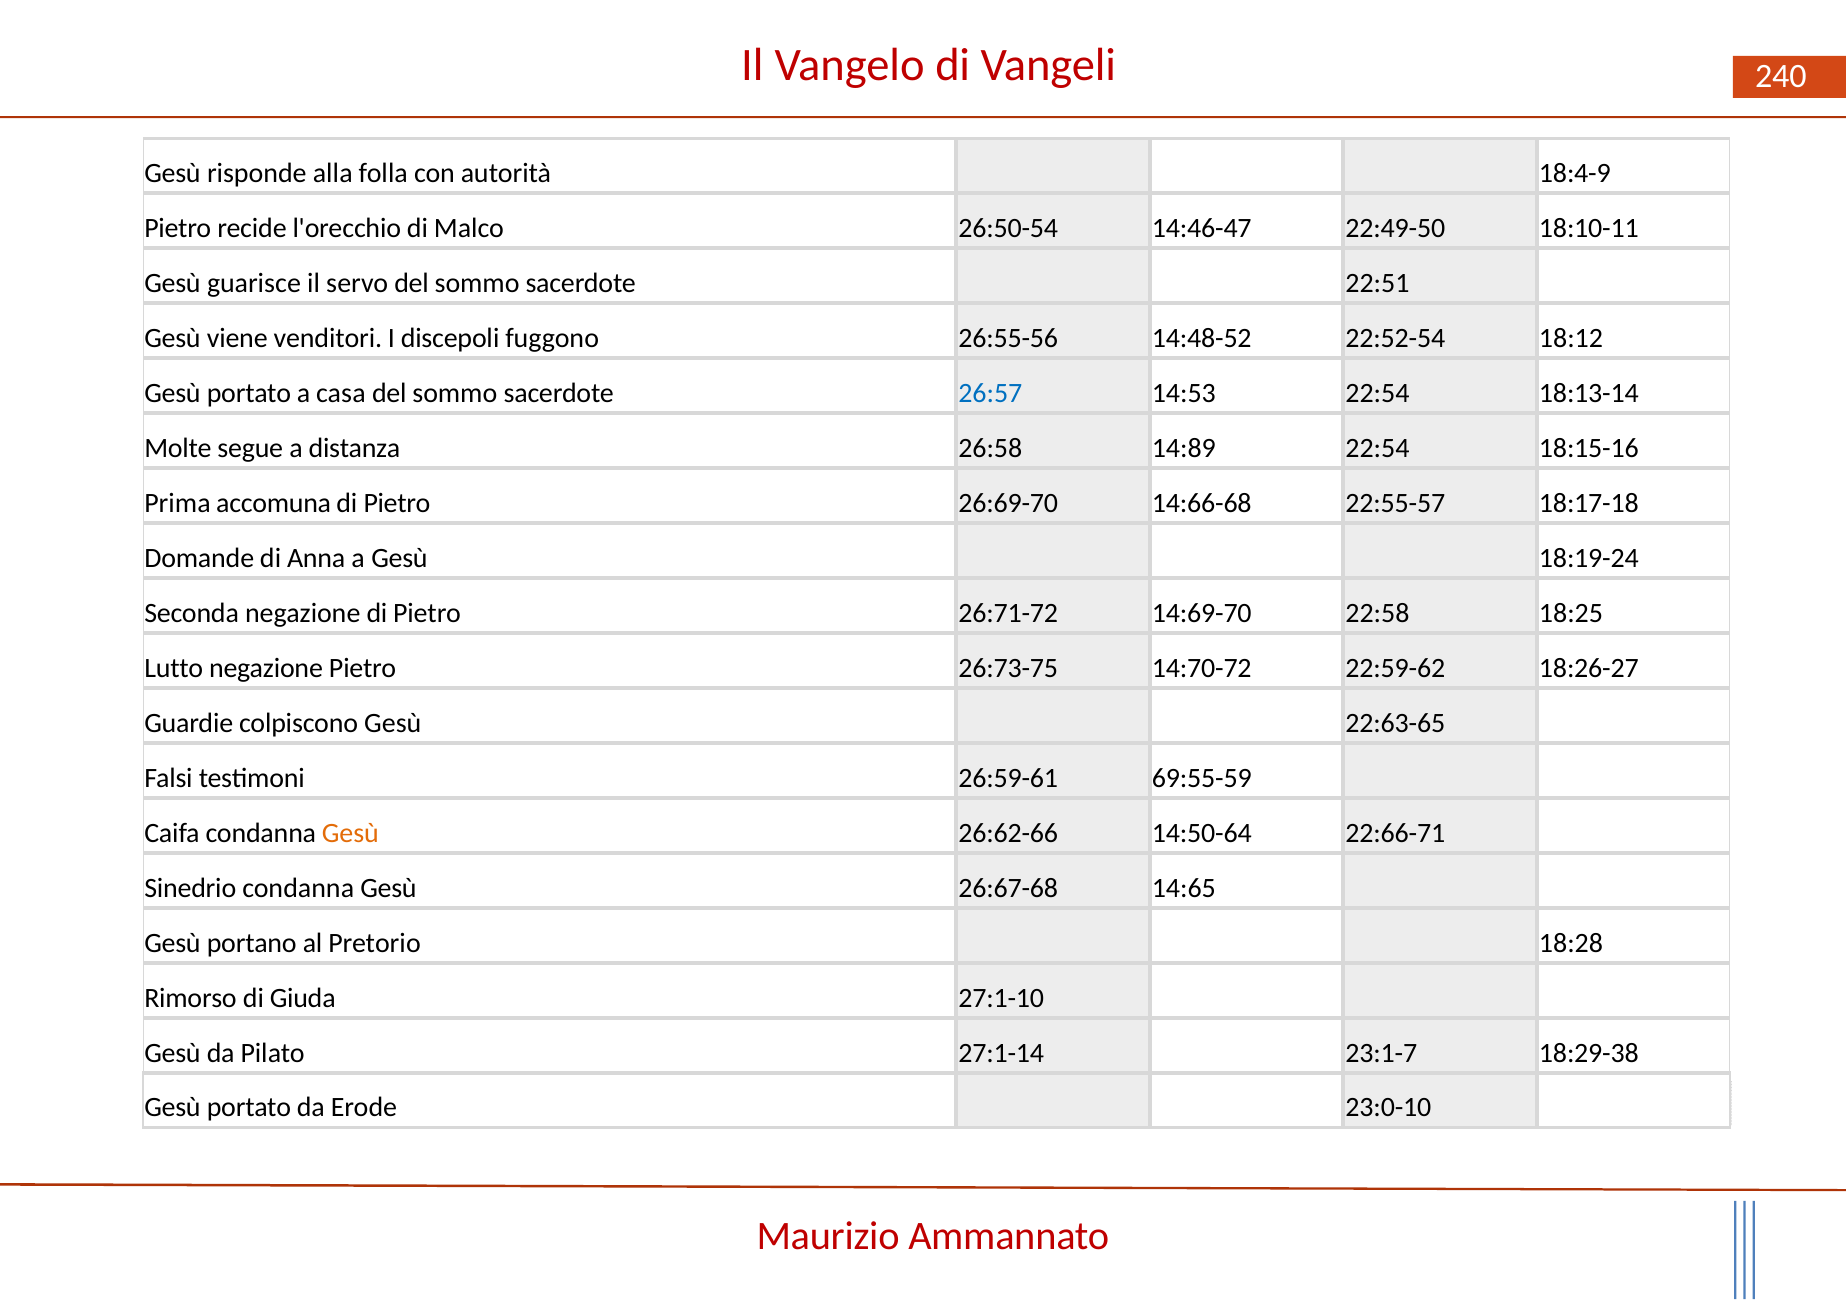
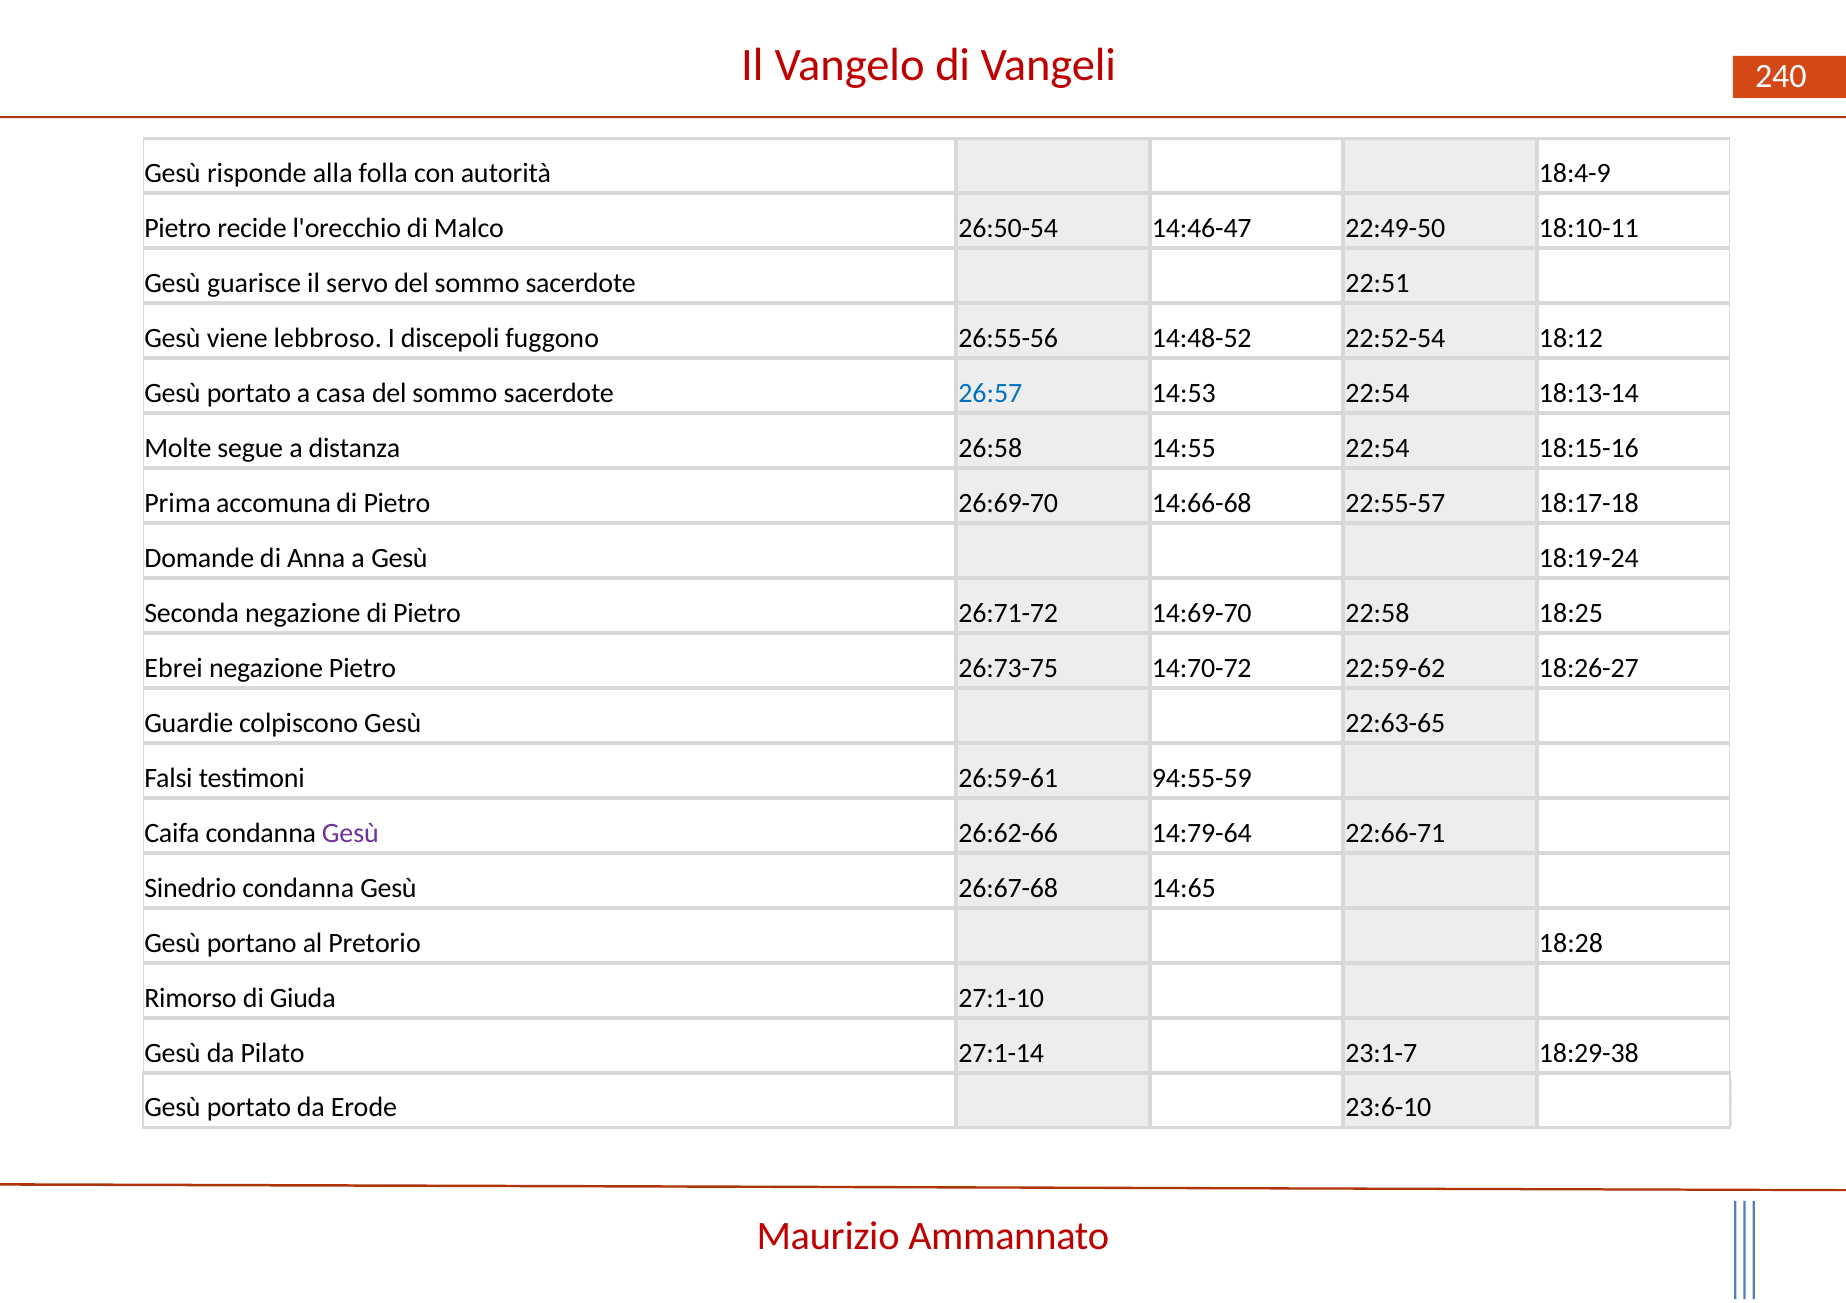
venditori: venditori -> lebbroso (328, 338)
14:89: 14:89 -> 14:55 (1184, 448)
Lutto: Lutto -> Ebrei (174, 668)
69:55-59: 69:55-59 -> 94:55-59 (1202, 778)
Gesù colour: orange -> purple (350, 833)
14:50-64: 14:50-64 -> 14:79-64 (1202, 833)
23:0-10: 23:0-10 -> 23:6-10 (1388, 1108)
